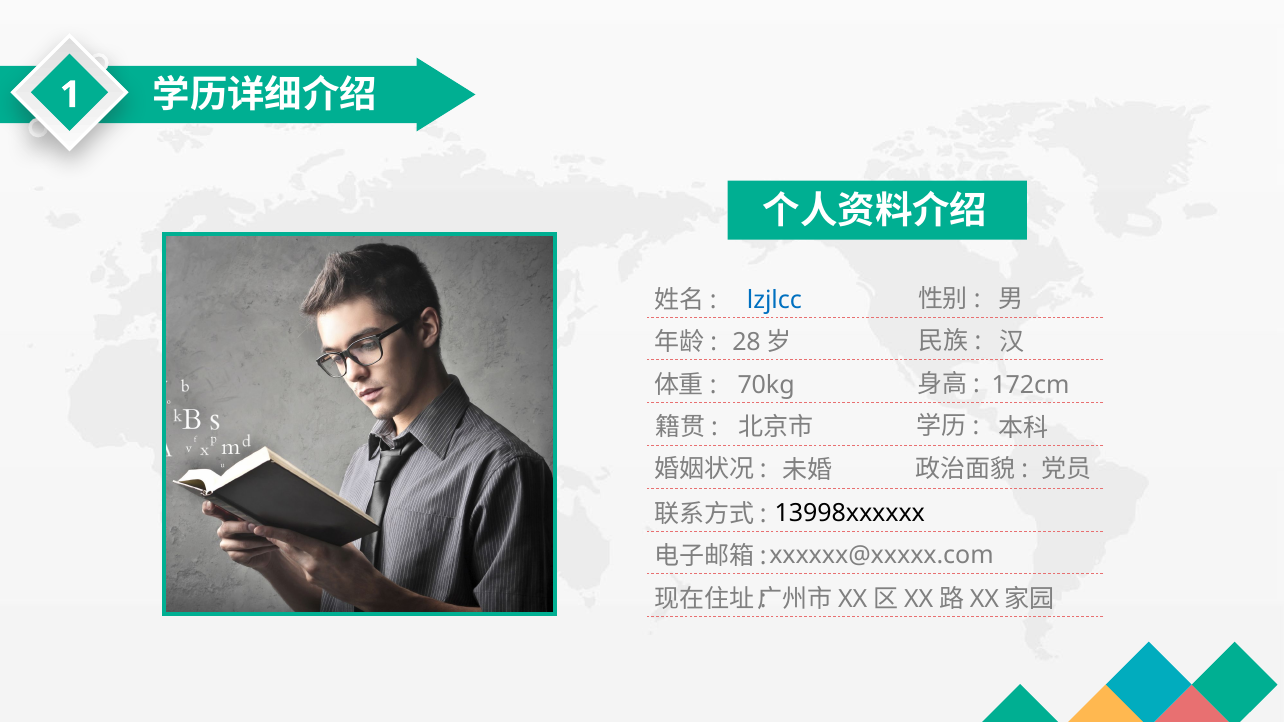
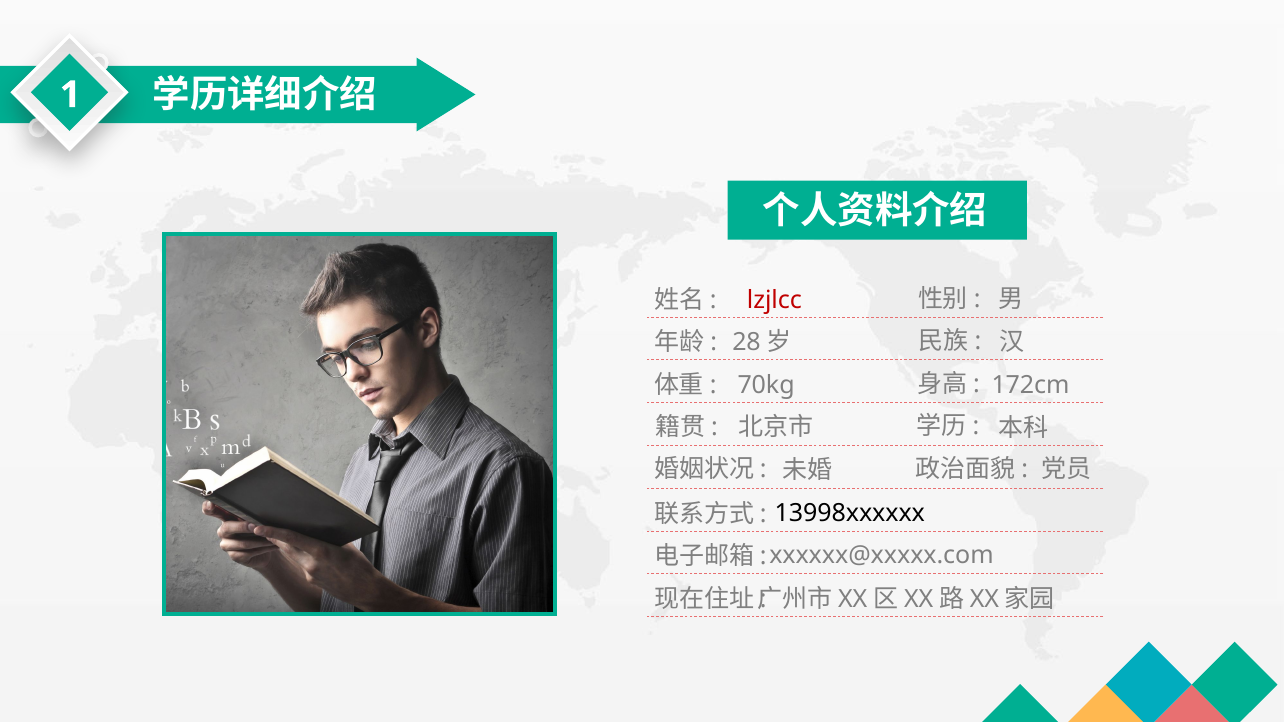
lzjlcc colour: blue -> red (774, 300)
